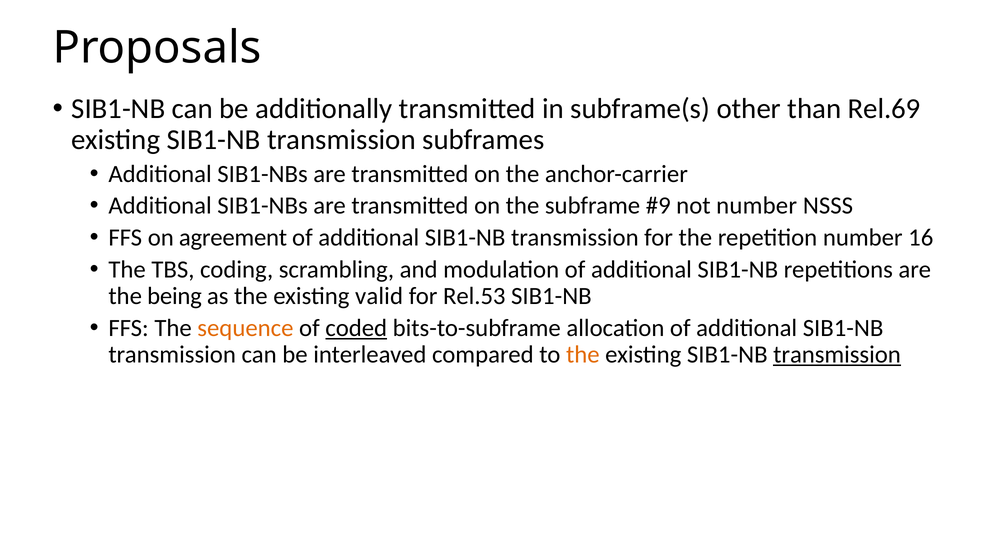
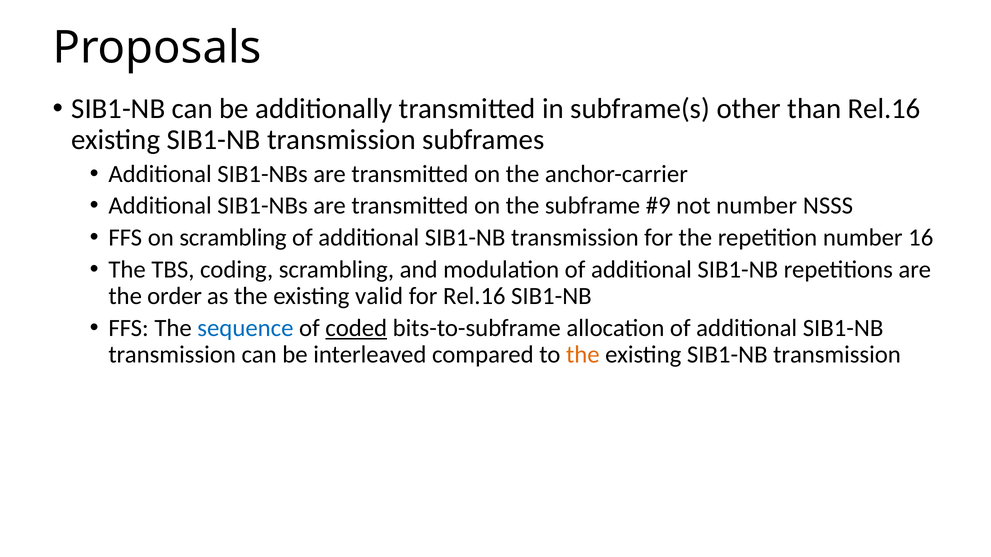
than Rel.69: Rel.69 -> Rel.16 (884, 109)
on agreement: agreement -> scrambling (233, 238)
being: being -> order (175, 296)
for Rel.53: Rel.53 -> Rel.16 (474, 296)
sequence colour: orange -> blue (245, 328)
transmission underline: present -> none (837, 355)
